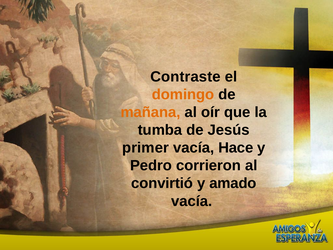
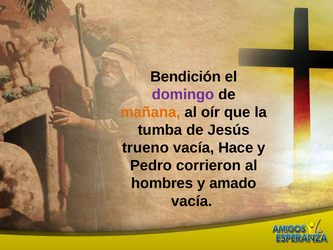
Contraste: Contraste -> Bendición (186, 77)
domingo colour: orange -> purple (183, 94)
primer: primer -> trueno (146, 148)
convirtió: convirtió -> hombres (162, 183)
